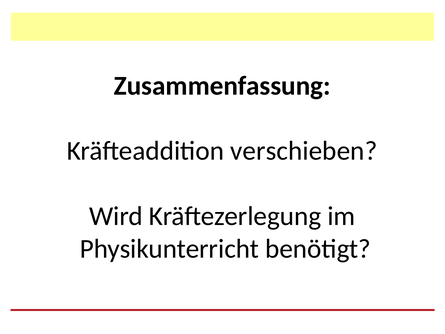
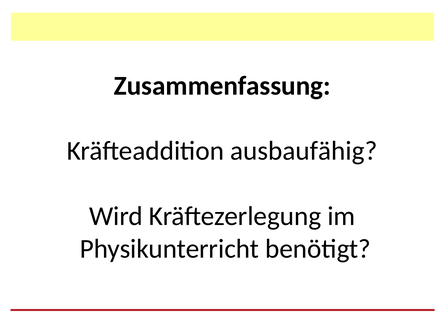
verschieben: verschieben -> ausbaufähig (304, 151)
